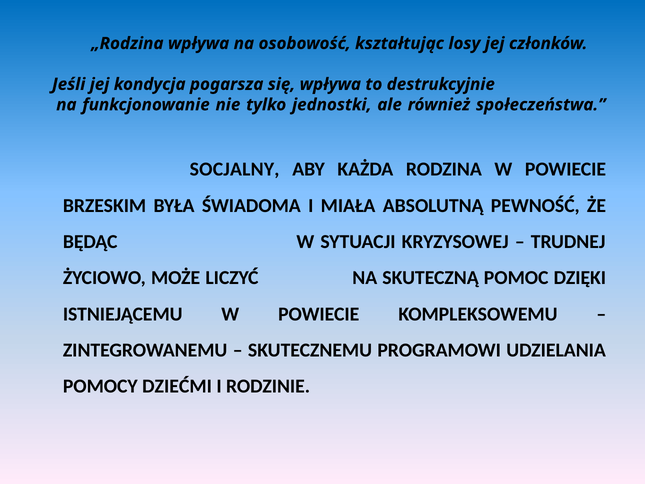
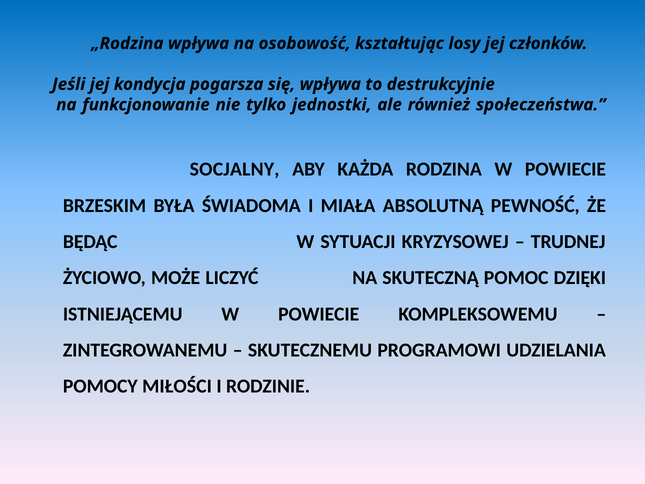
DZIEĆMI: DZIEĆMI -> MIŁOŚCI (177, 386)
